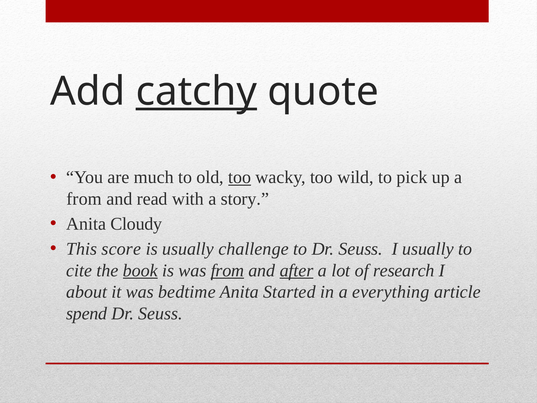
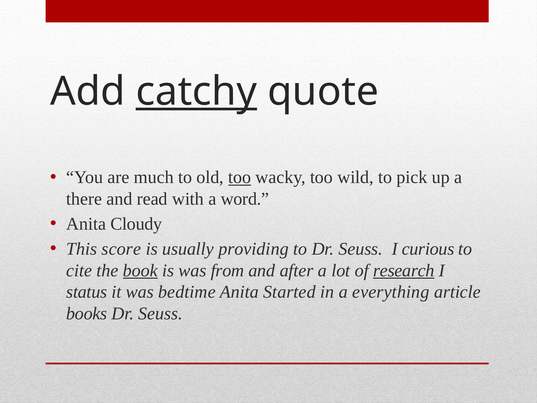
from: from -> there (84, 199)
story: story -> word (245, 199)
challenge: challenge -> providing (254, 249)
I usually: usually -> curious (428, 249)
from underline: present -> none (227, 270)
after underline: present -> none (297, 270)
research underline: none -> present (404, 270)
about: about -> status (87, 292)
spend: spend -> books (87, 313)
